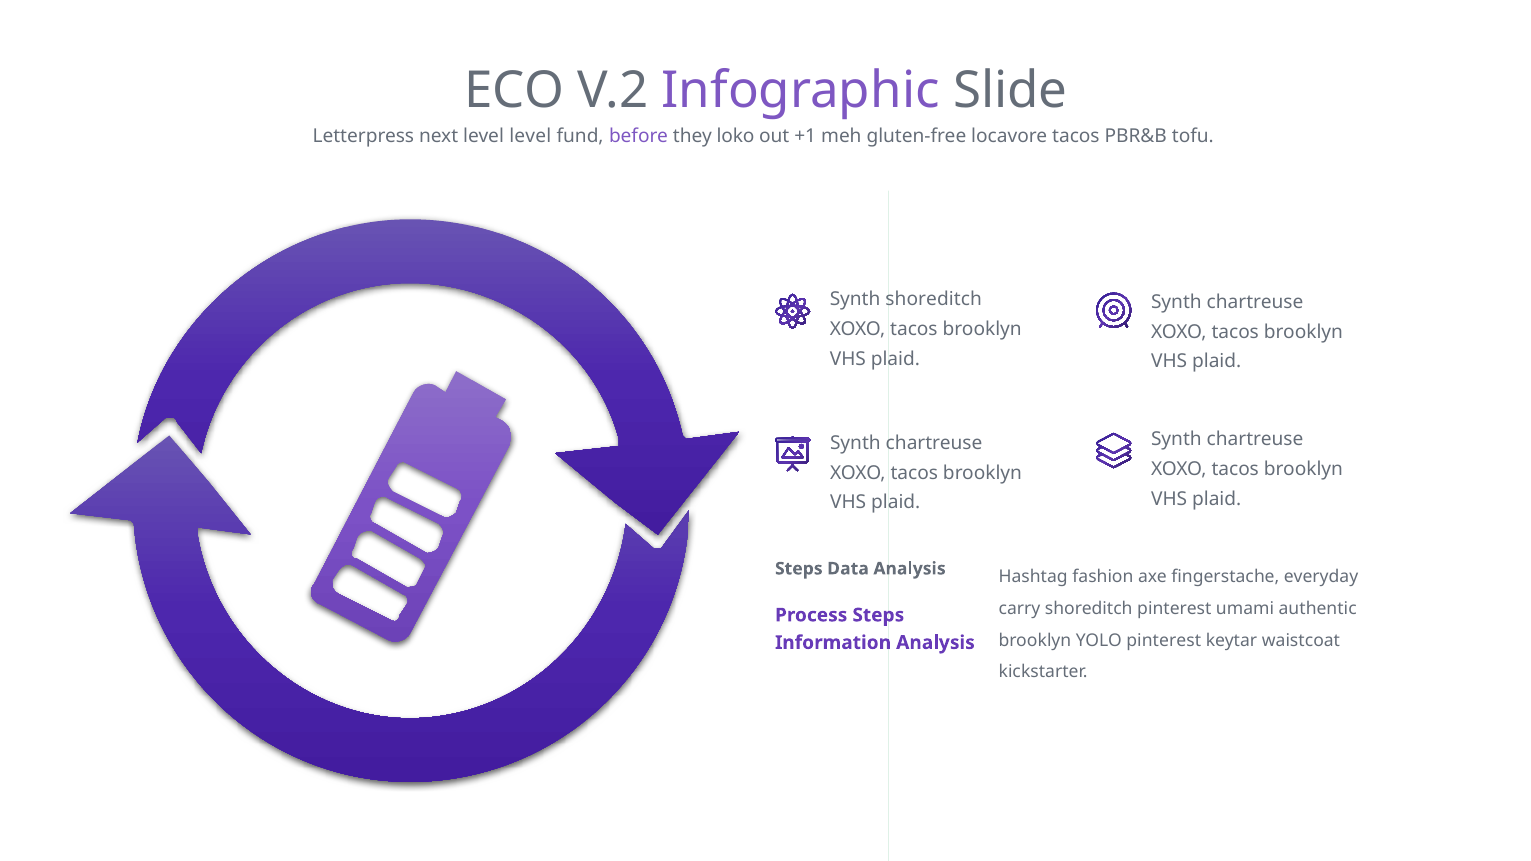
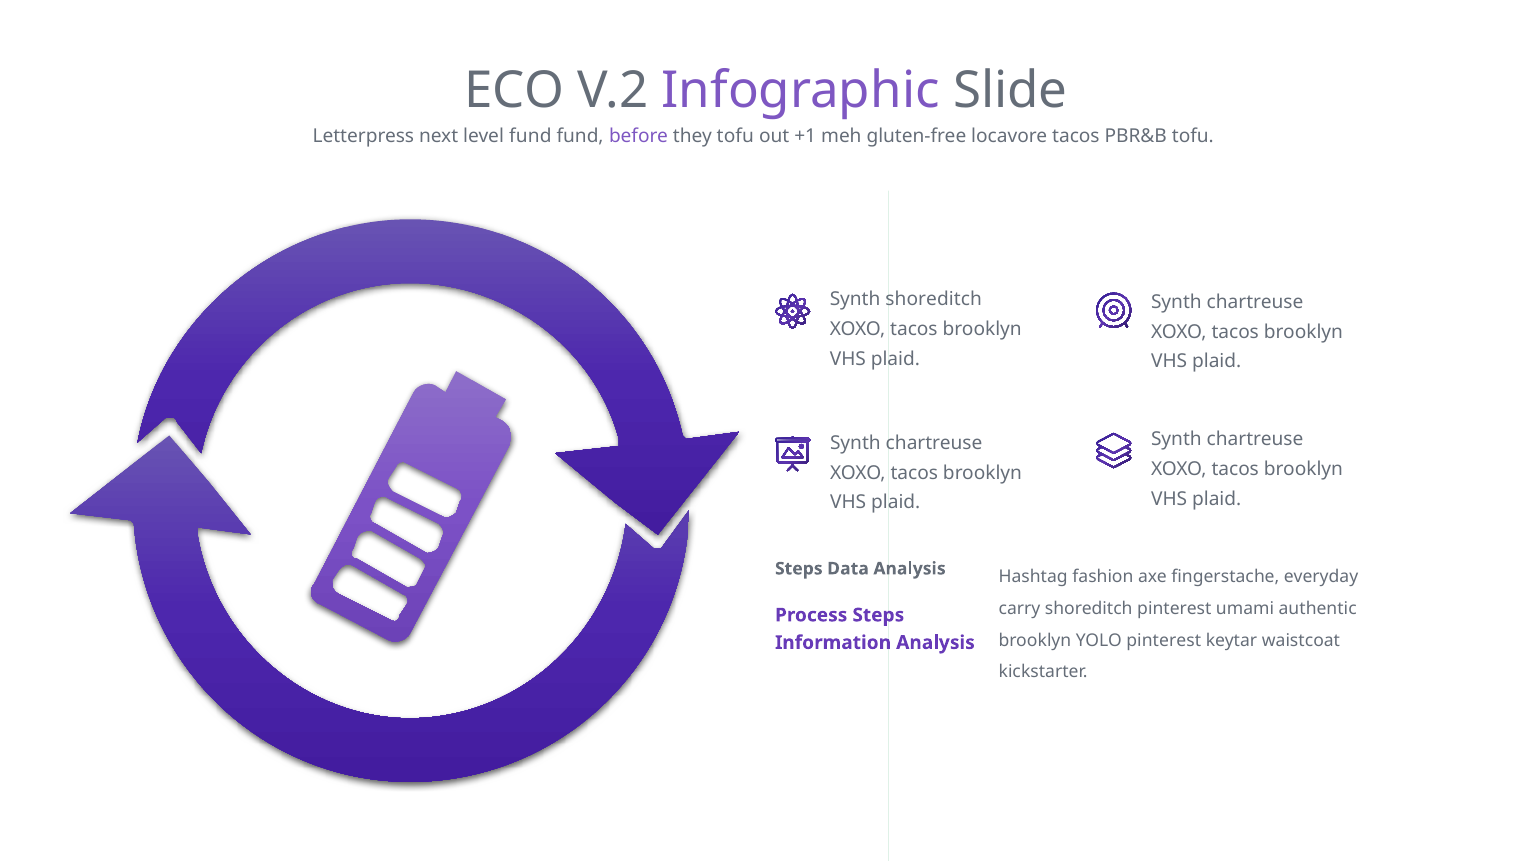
level level: level -> fund (530, 136)
they loko: loko -> tofu (735, 136)
